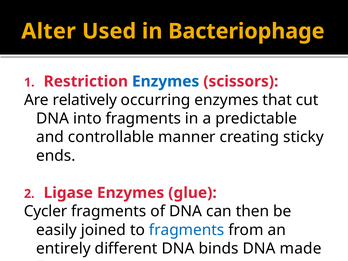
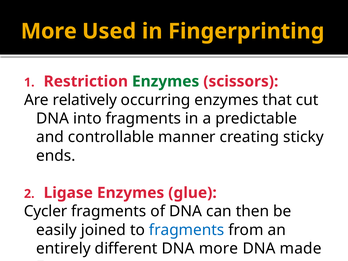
Alter: Alter -> More (49, 31)
Bacteriophage: Bacteriophage -> Fingerprinting (246, 31)
Enzymes colour: blue -> green (166, 81)
DNA binds: binds -> more (218, 248)
